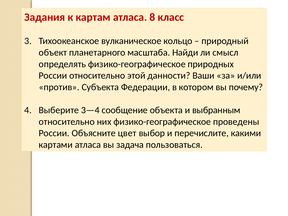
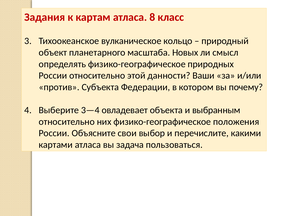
Найди: Найди -> Новых (185, 53)
сообщение: сообщение -> овладевает (125, 110)
проведены: проведены -> положения (236, 122)
цвет: цвет -> свои (127, 133)
